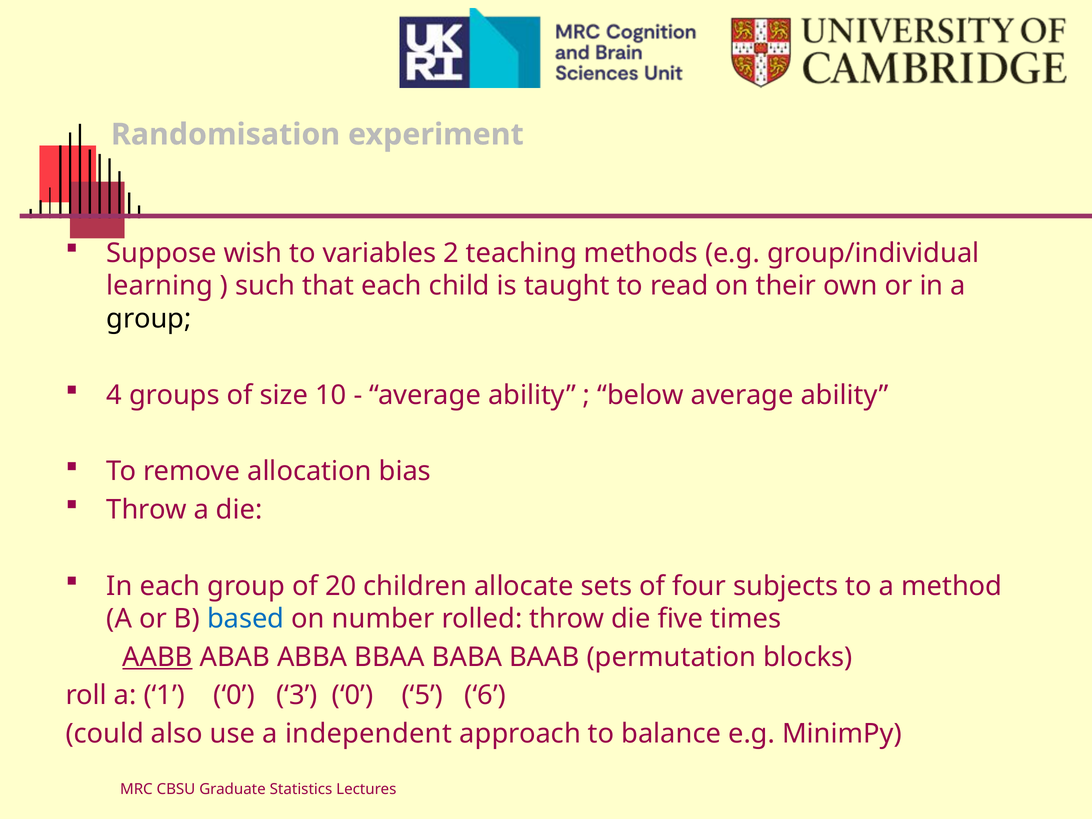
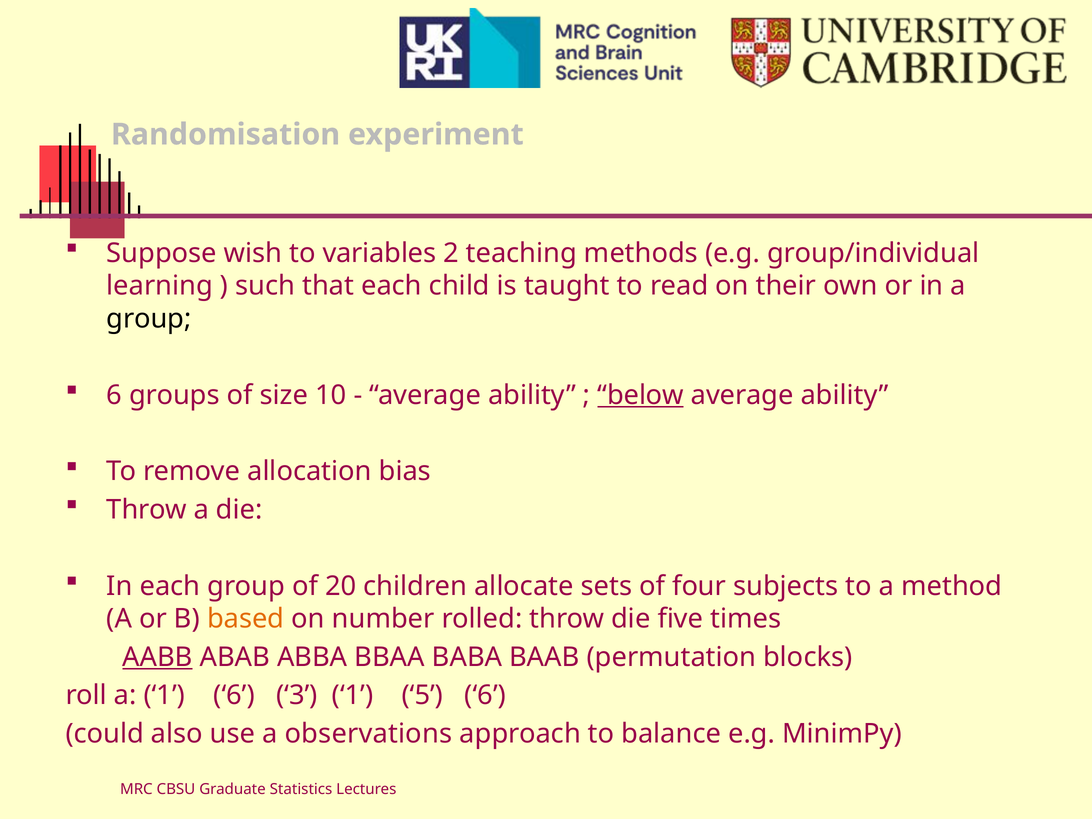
4: 4 -> 6 (114, 395)
below underline: none -> present (641, 395)
based colour: blue -> orange (246, 619)
1 0: 0 -> 6 (234, 695)
3 0: 0 -> 1 (353, 695)
independent: independent -> observations (369, 734)
